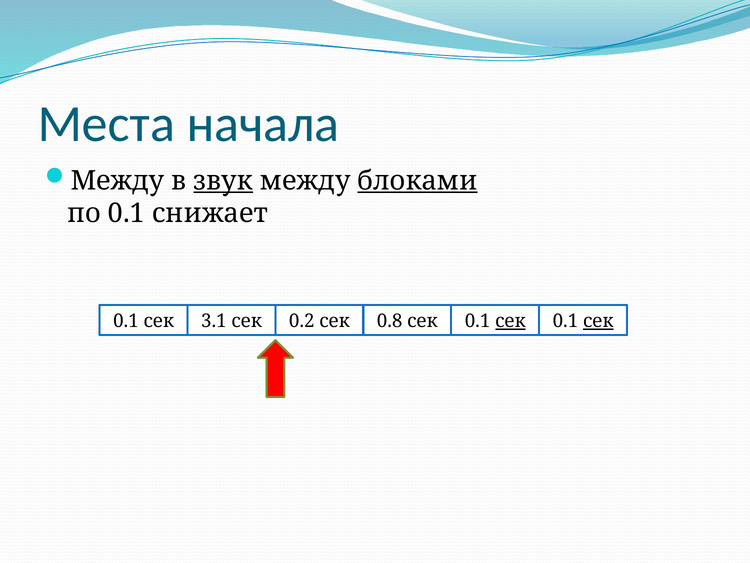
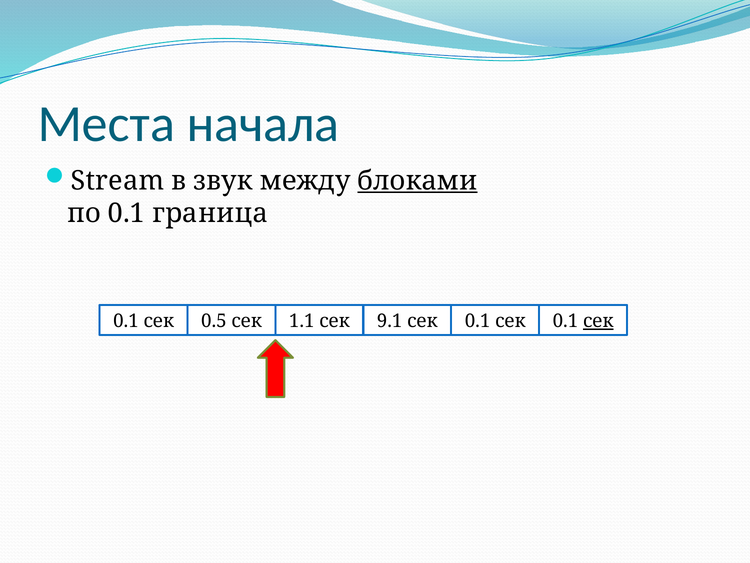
Между: Между -> Stream (117, 181)
звук underline: present -> none (223, 181)
снижает: снижает -> граница (210, 213)
3.1: 3.1 -> 0.5 (214, 321)
0.2: 0.2 -> 1.1 (302, 321)
0.8: 0.8 -> 9.1 (390, 321)
сек underline: present -> none (510, 321)
